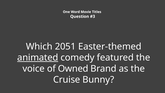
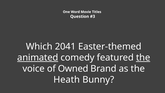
2051: 2051 -> 2041 (65, 46)
the underline: none -> present (143, 57)
Cruise: Cruise -> Heath (67, 79)
